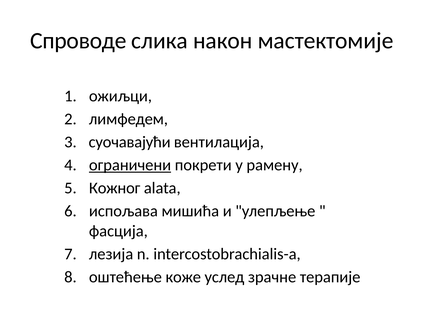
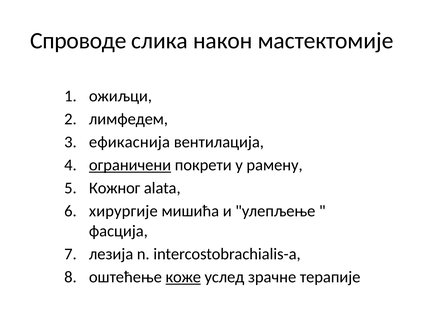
суочавајући: суочавајући -> ефикаснија (129, 142)
испољава: испољава -> хирургије (123, 211)
коже underline: none -> present (183, 277)
